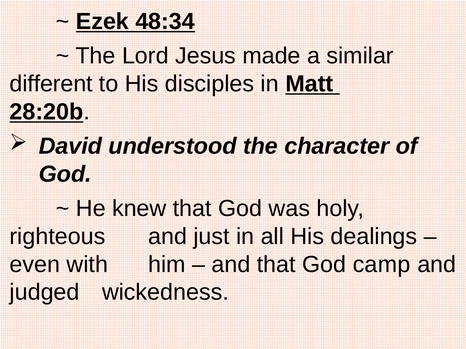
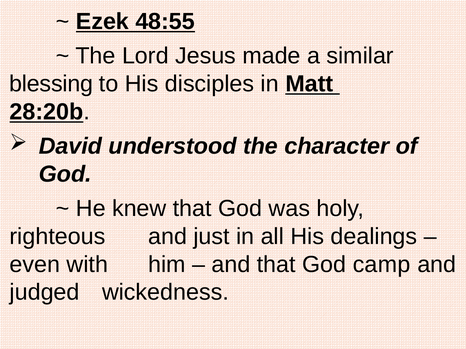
48:34: 48:34 -> 48:55 (165, 22)
different: different -> blessing (51, 84)
